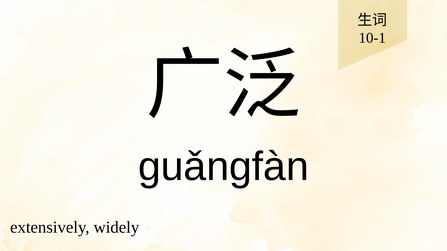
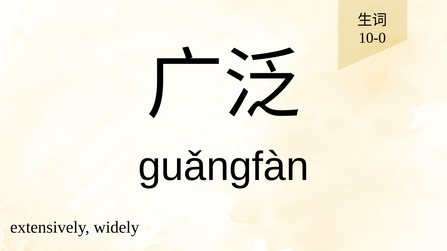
10-1: 10-1 -> 10-0 (372, 38)
